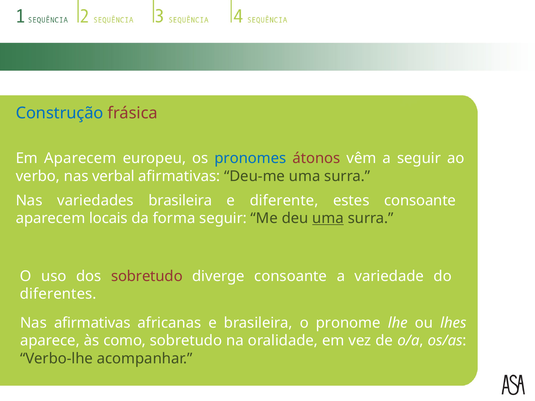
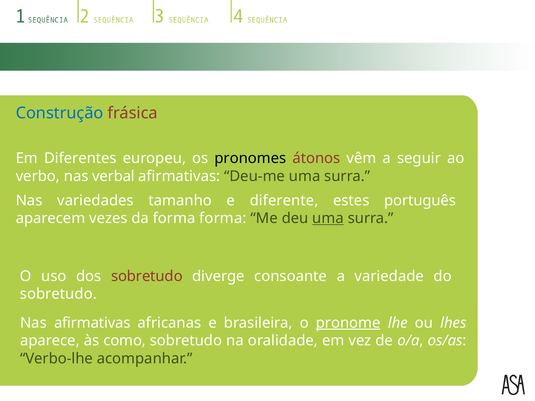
Em Aparecem: Aparecem -> Diferentes (80, 158)
pronomes colour: blue -> black (250, 158)
variedades brasileira: brasileira -> tamanho (180, 201)
estes consoante: consoante -> português (420, 201)
locais: locais -> vezes (108, 218)
forma seguir: seguir -> forma (223, 218)
diferentes: diferentes -> sobretudo (58, 294)
pronome underline: none -> present (348, 323)
